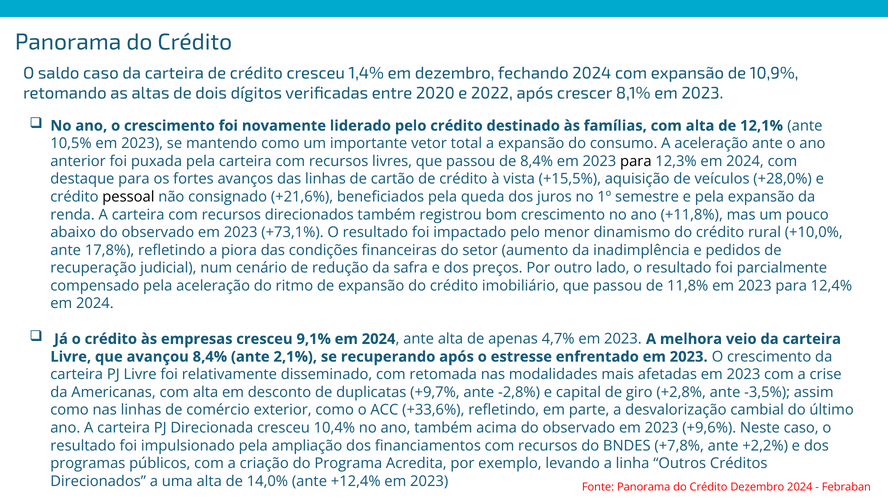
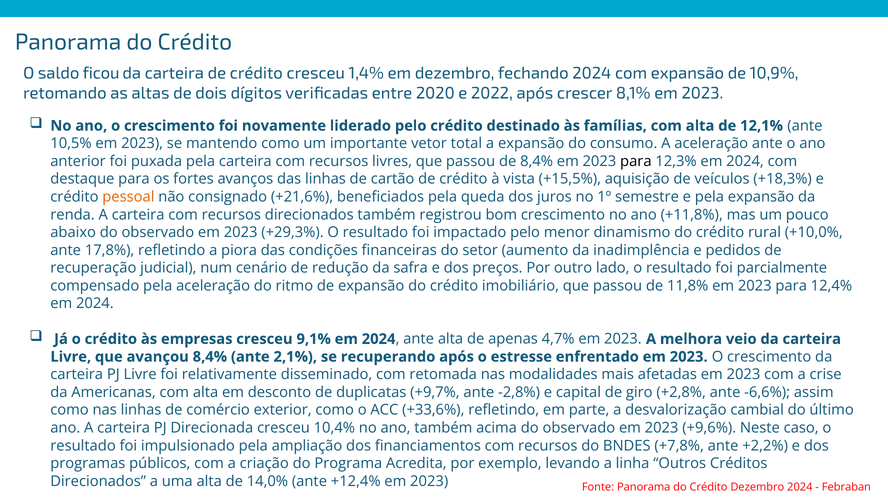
saldo caso: caso -> ficou (101, 73)
+28,0%: +28,0% -> +18,3% (783, 179)
pessoal colour: black -> orange (128, 197)
+73,1%: +73,1% -> +29,3% (292, 232)
-3,5%: -3,5% -> -6,6% (767, 392)
